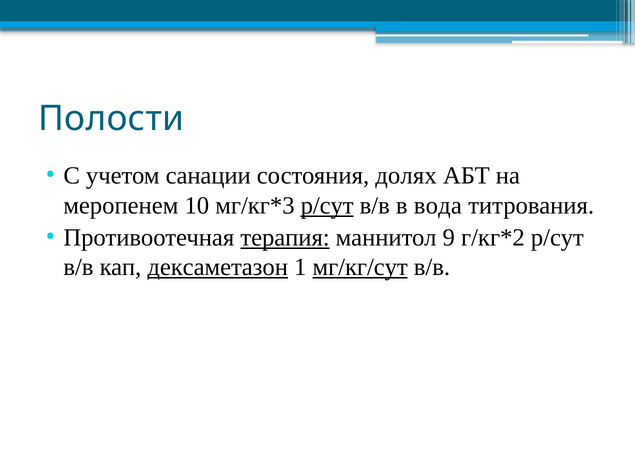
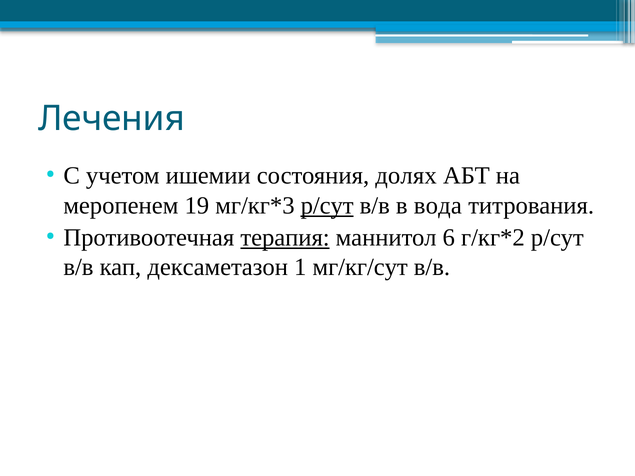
Полости: Полости -> Лечения (111, 119)
санации: санации -> ишемии (208, 176)
10: 10 -> 19 (197, 206)
9: 9 -> 6 (449, 238)
дексаметазон underline: present -> none (218, 267)
мг/кг/сут underline: present -> none (360, 267)
